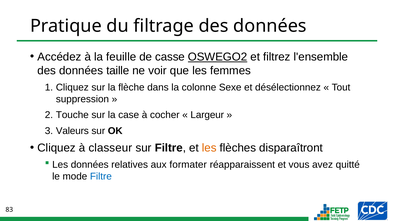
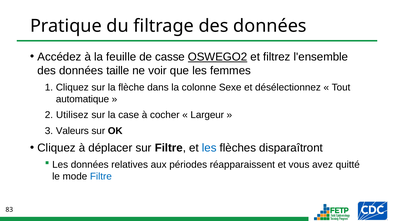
suppression: suppression -> automatique (82, 99)
Touche: Touche -> Utilisez (72, 115)
classeur: classeur -> déplacer (110, 148)
les colour: orange -> blue (209, 148)
formater: formater -> périodes (188, 165)
